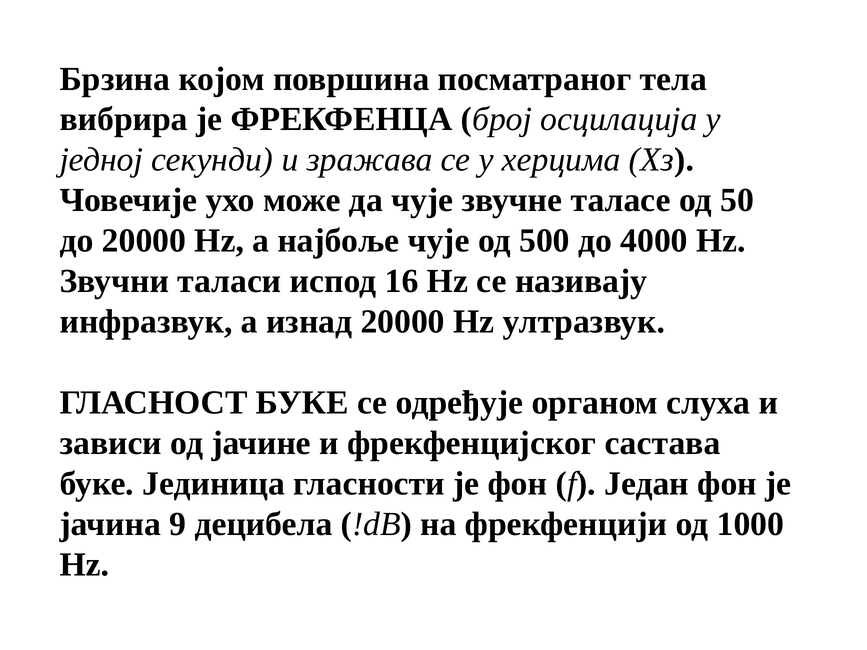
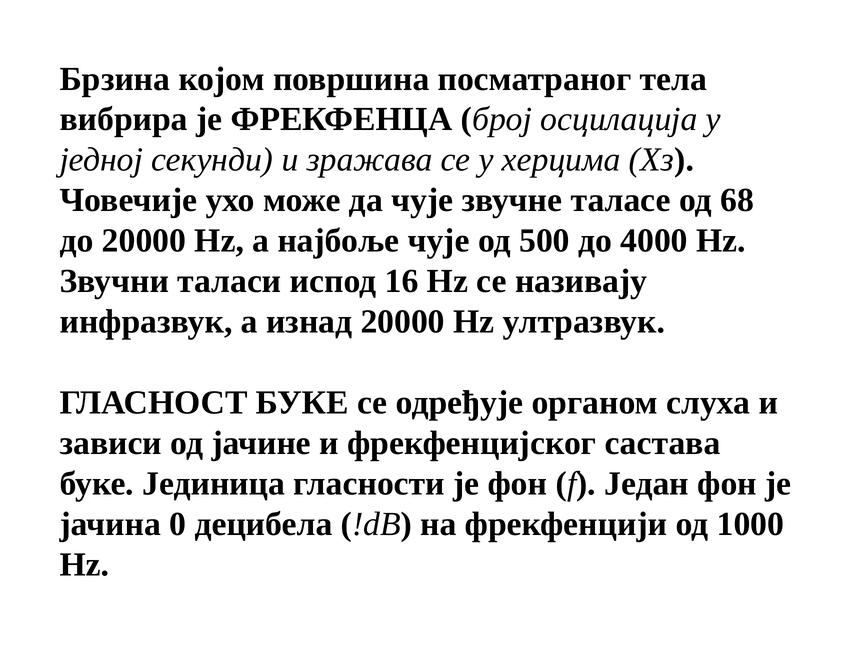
50: 50 -> 68 (737, 200)
9: 9 -> 0 (178, 524)
